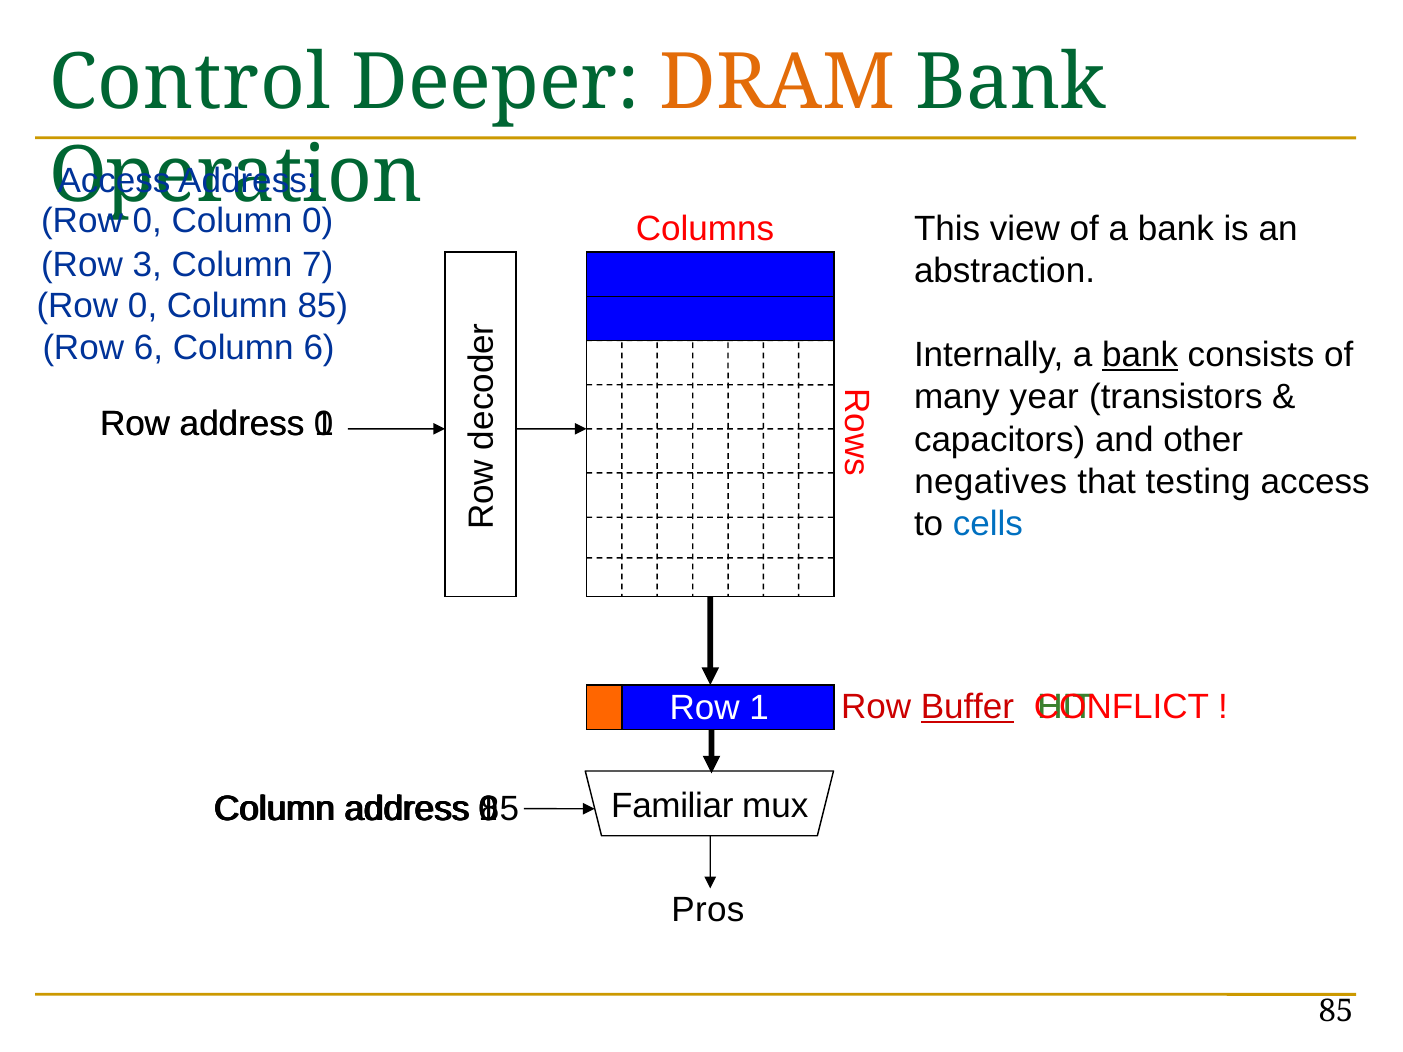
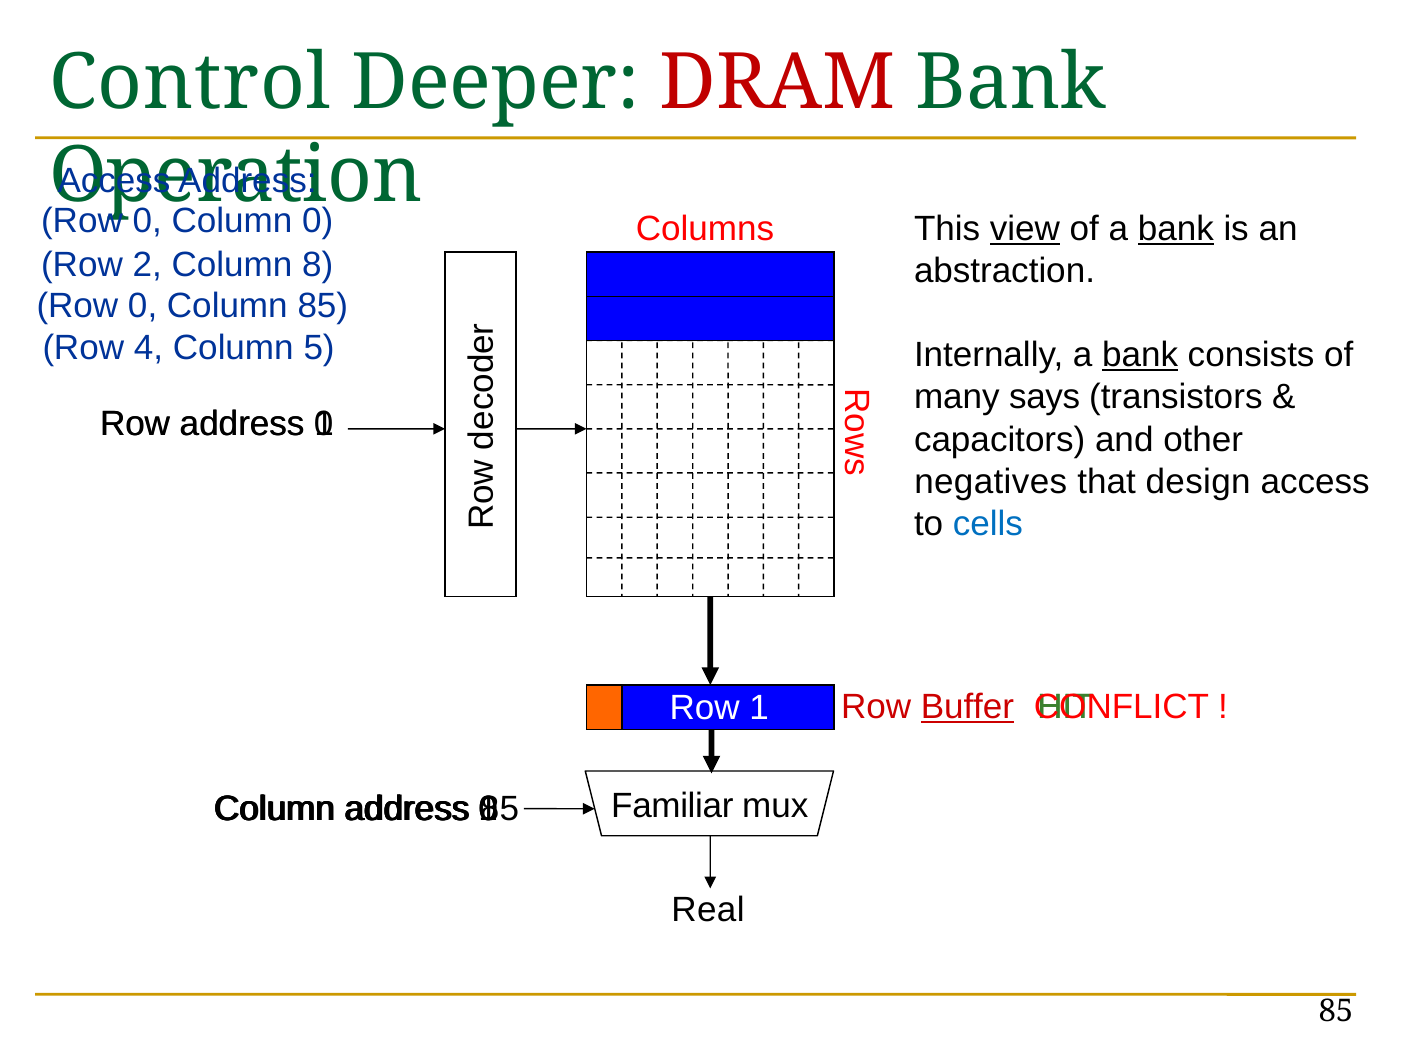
DRAM colour: orange -> red (778, 83)
view underline: none -> present (1025, 229)
bank underline: none -> present (1176, 229)
3: 3 -> 2 (147, 265)
7: 7 -> 8 (318, 265)
Row 6: 6 -> 4 (149, 348)
Column 6: 6 -> 5 (319, 348)
year: year -> says (1045, 397)
testing: testing -> design (1198, 482)
Pros: Pros -> Real (708, 910)
